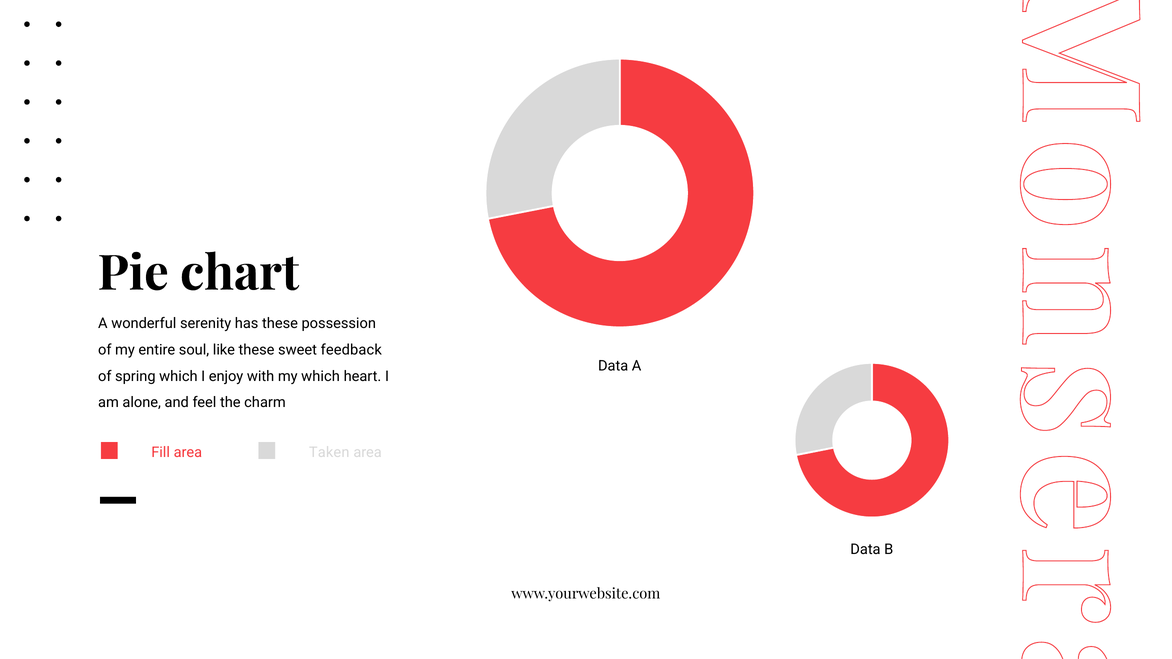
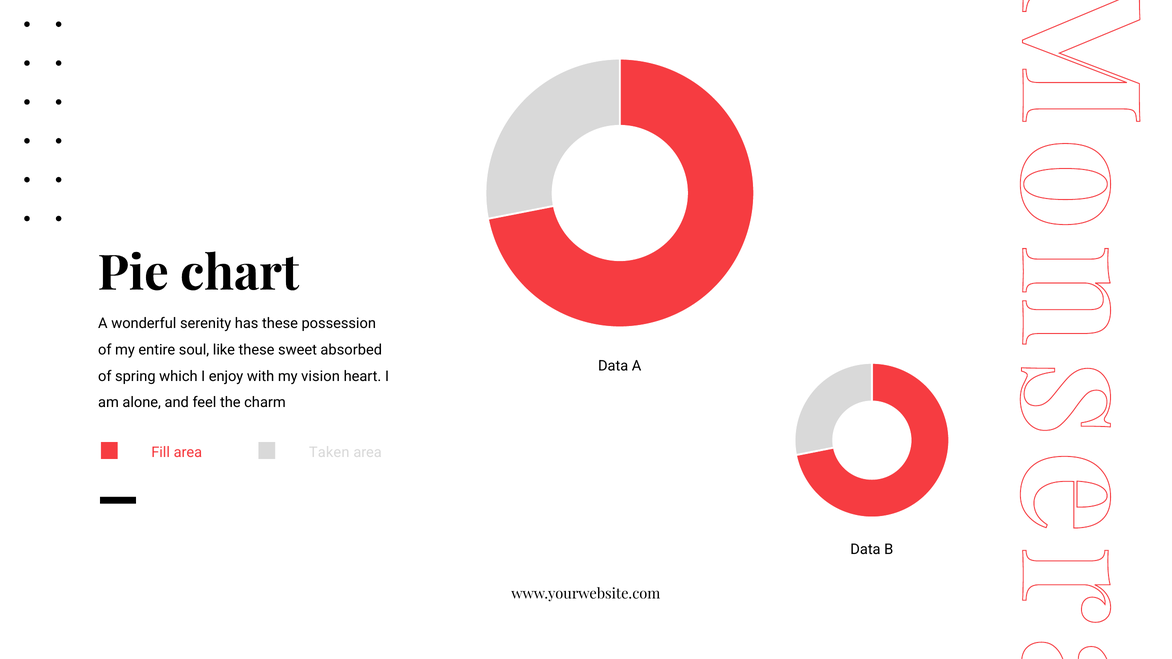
feedback: feedback -> absorbed (351, 350)
my which: which -> vision (321, 376)
